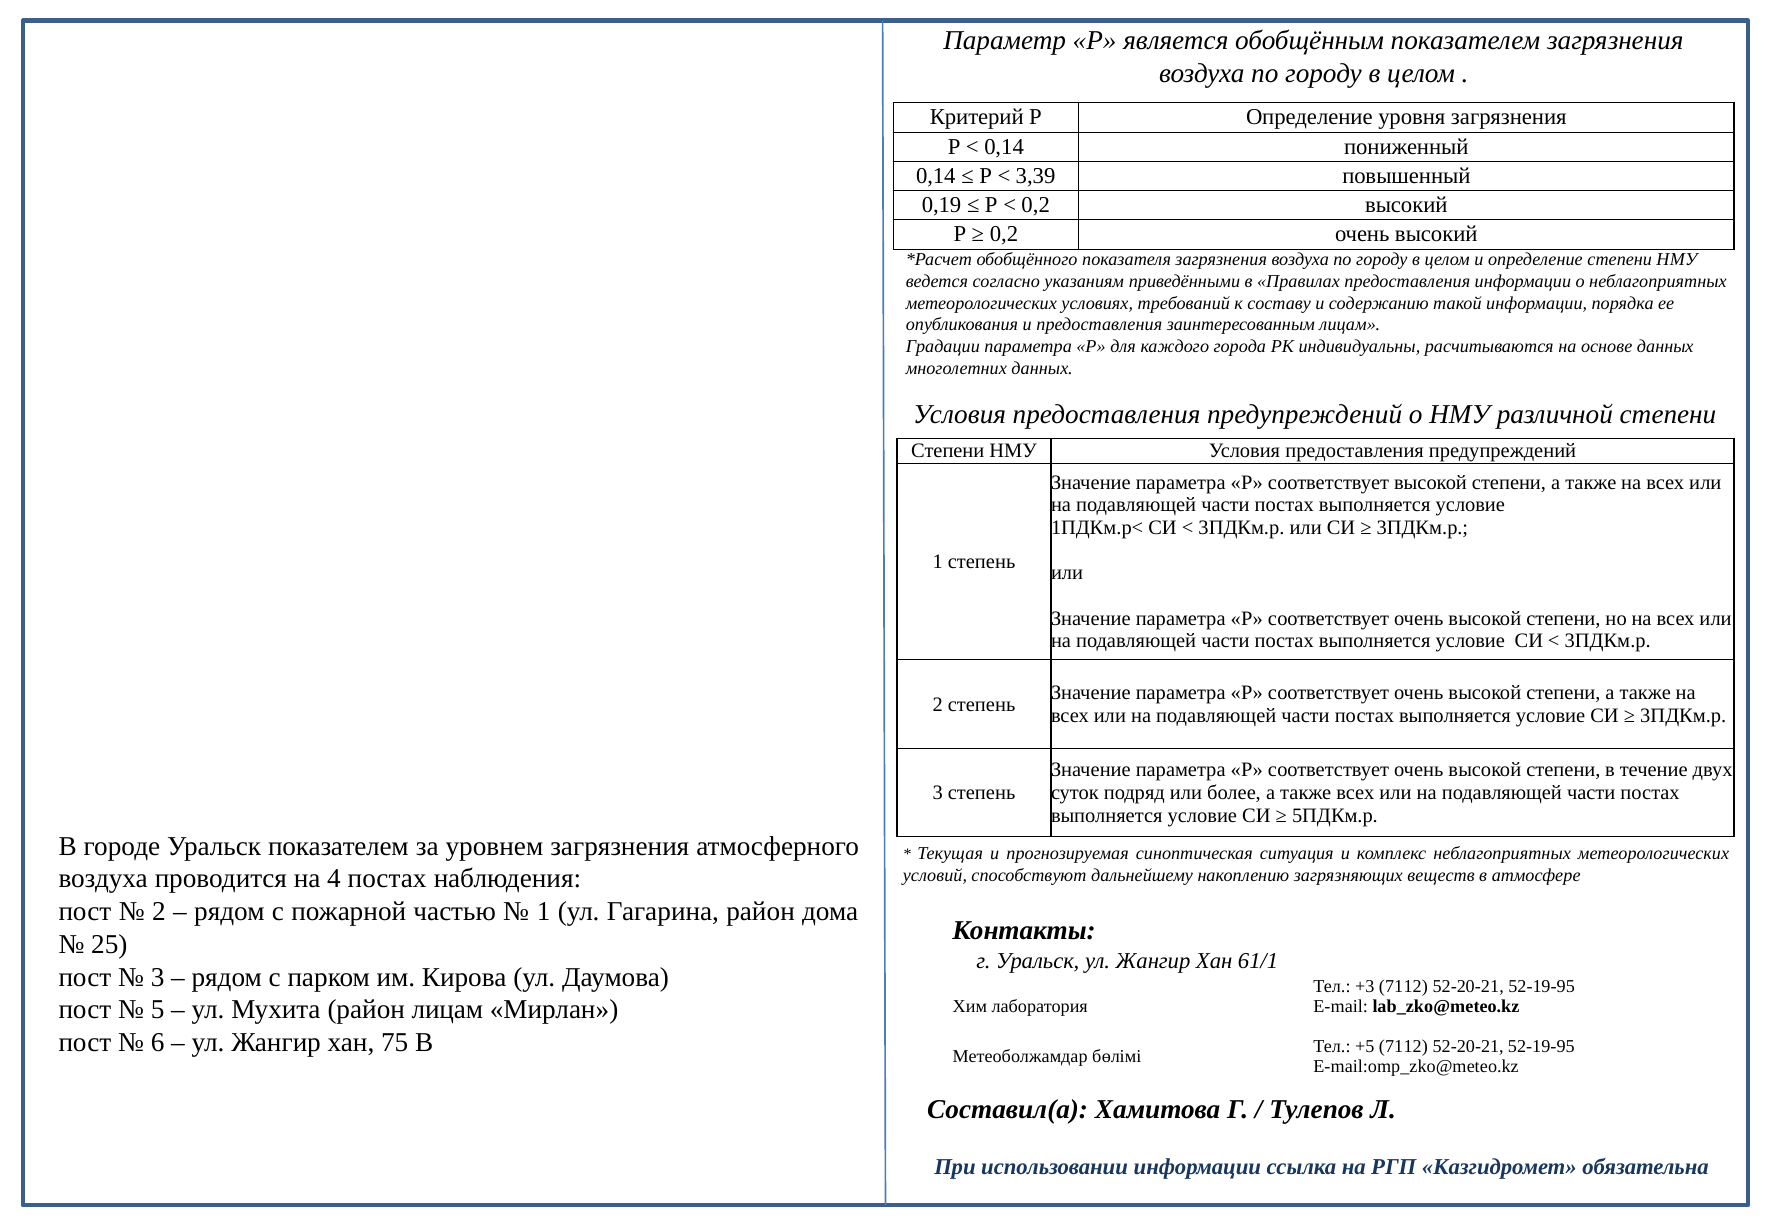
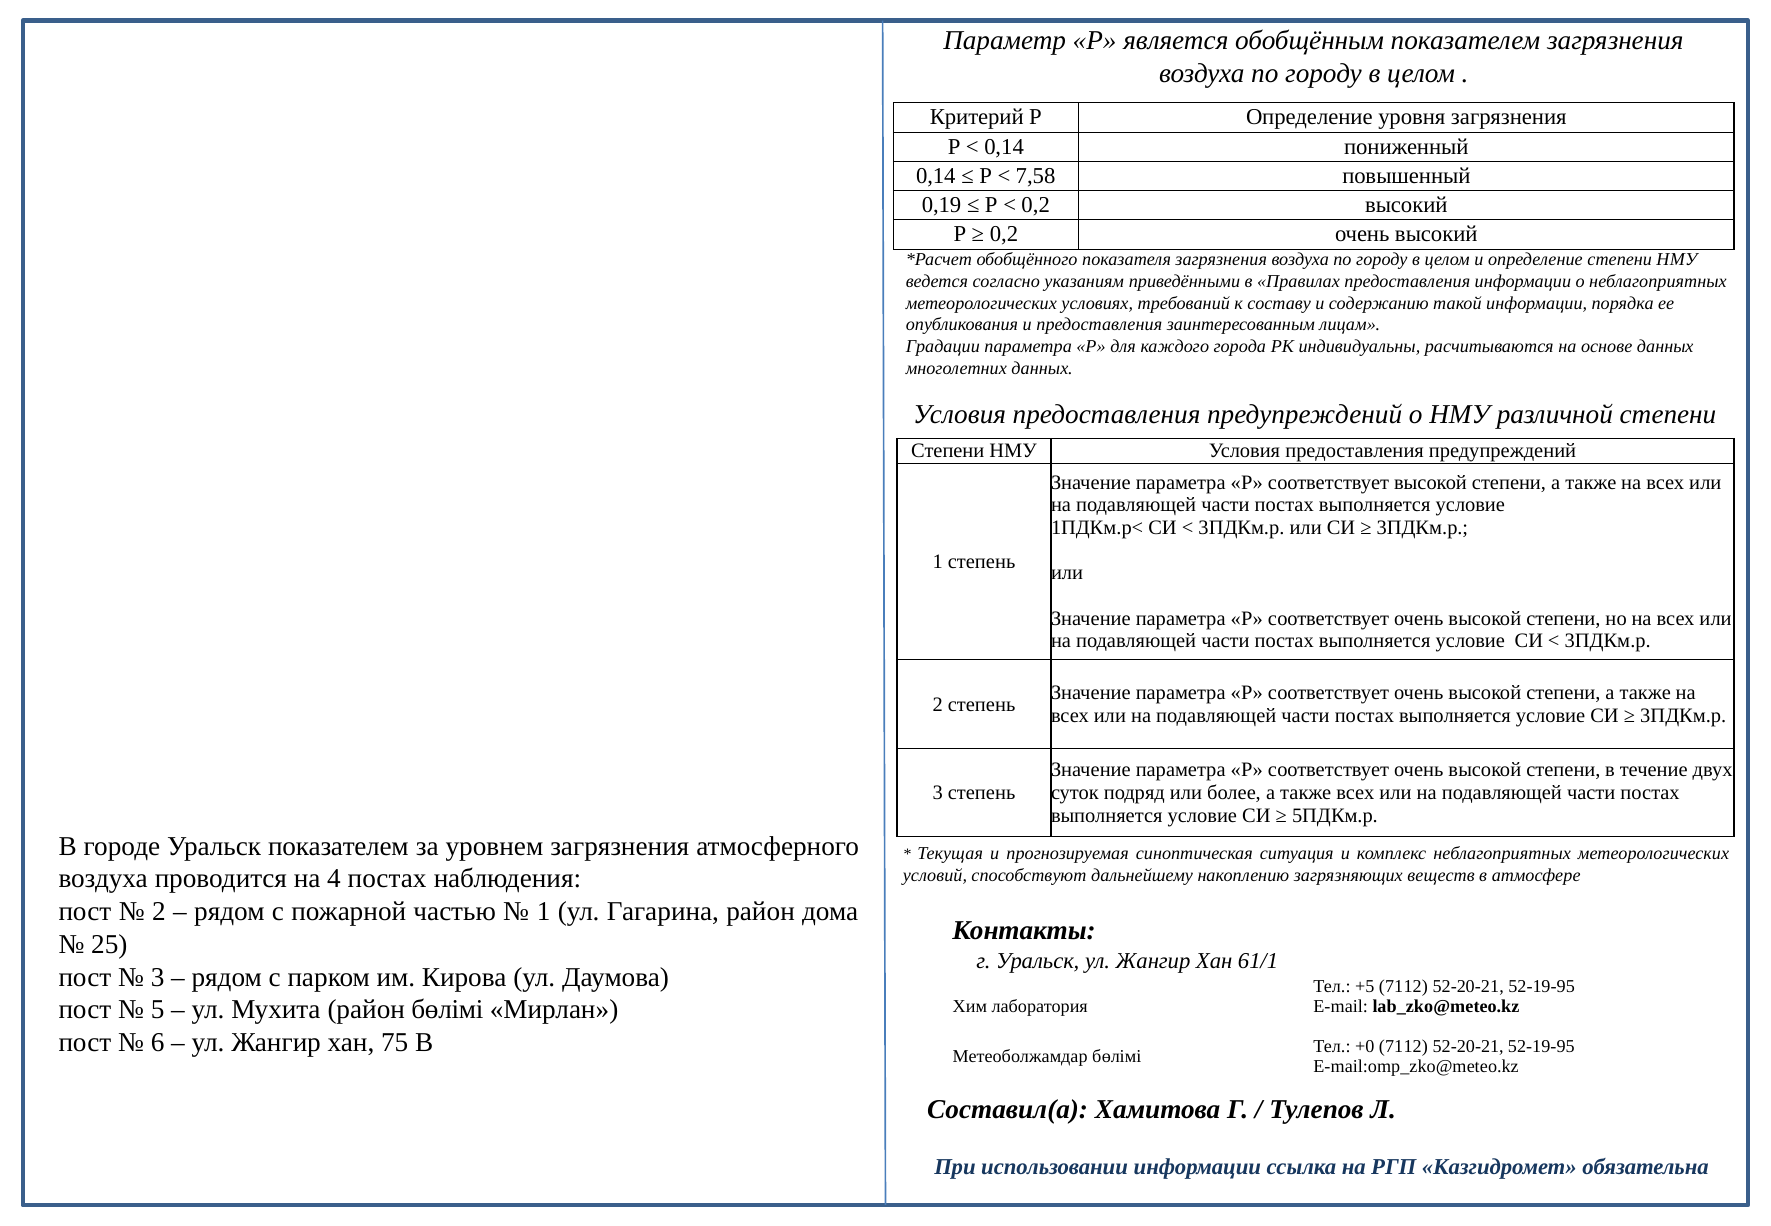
3,39: 3,39 -> 7,58 (1036, 176)
+3: +3 -> +5 (1365, 986)
район лицам: лицам -> бөлімі (447, 1010)
+5: +5 -> +0 (1365, 1046)
